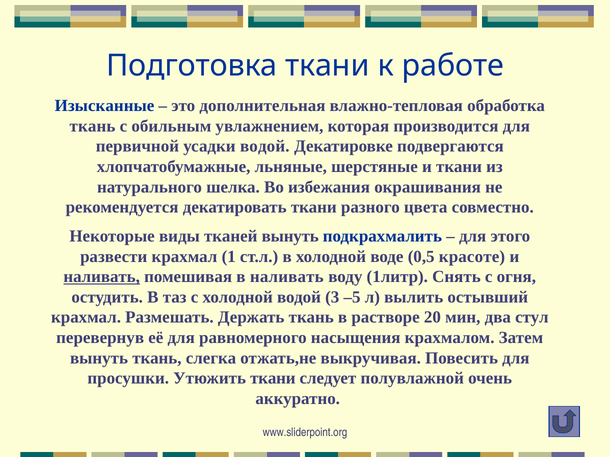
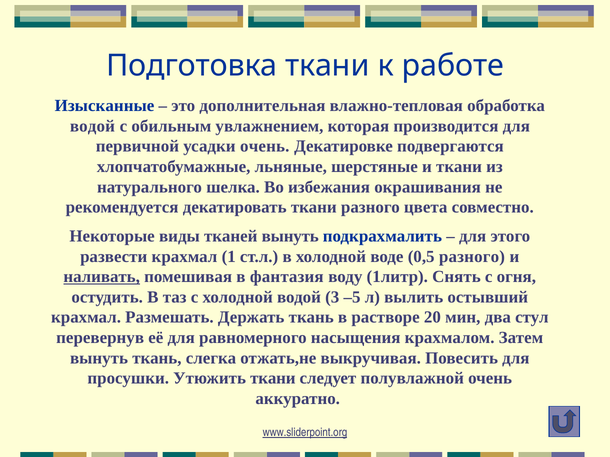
ткань: ткань -> водой (92, 126)
усадки водой: водой -> очень (265, 147)
0,5 красоте: красоте -> разного (472, 257)
в наливать: наливать -> фантазия (287, 277)
www.sliderpoint.org underline: none -> present (305, 433)
